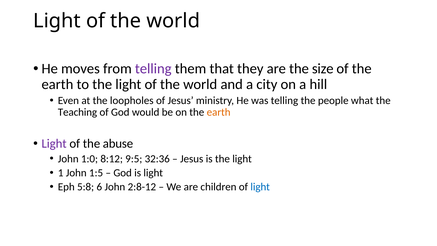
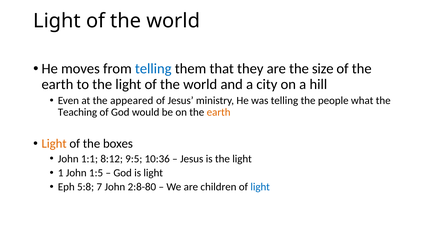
telling colour: purple -> blue (153, 69)
loopholes: loopholes -> appeared (132, 100)
Light colour: purple -> orange (54, 144)
abuse: abuse -> boxes (118, 144)
1:0: 1:0 -> 1:1 (89, 159)
32:36: 32:36 -> 10:36 (157, 159)
6: 6 -> 7 (99, 187)
2:8-12: 2:8-12 -> 2:8-80 (142, 187)
